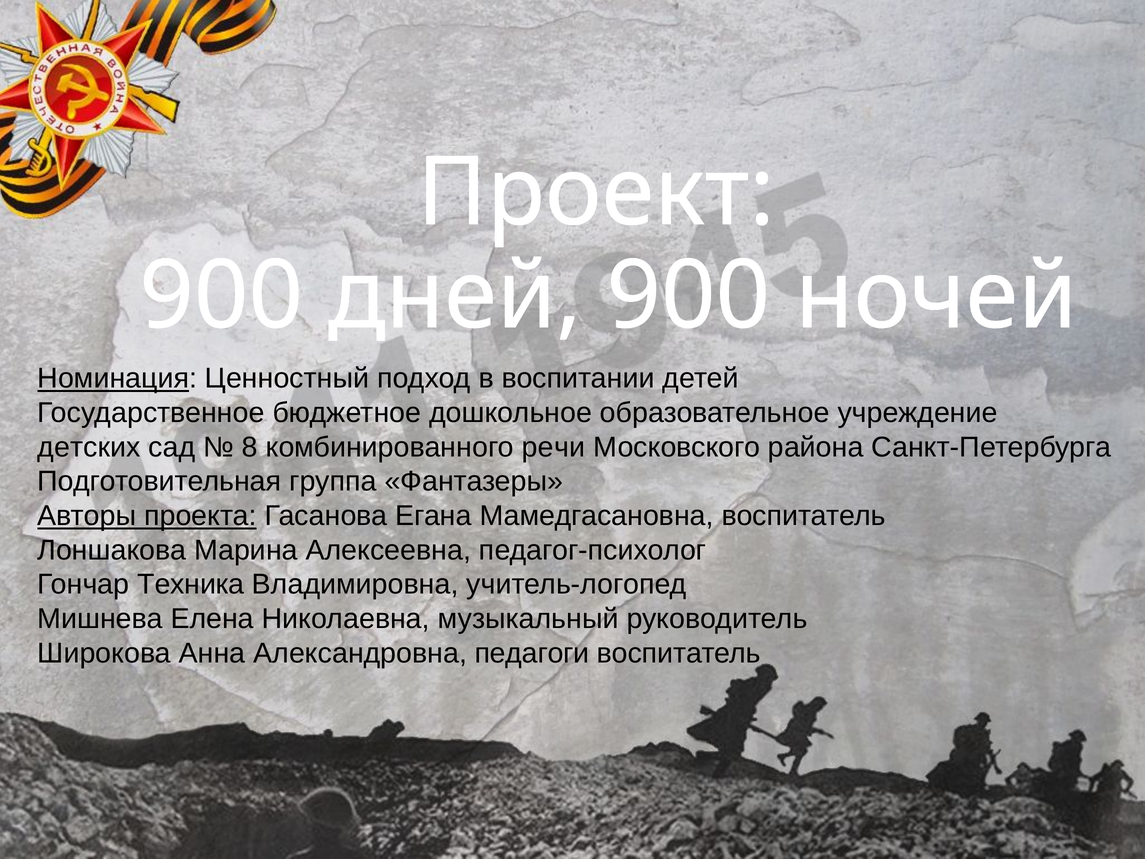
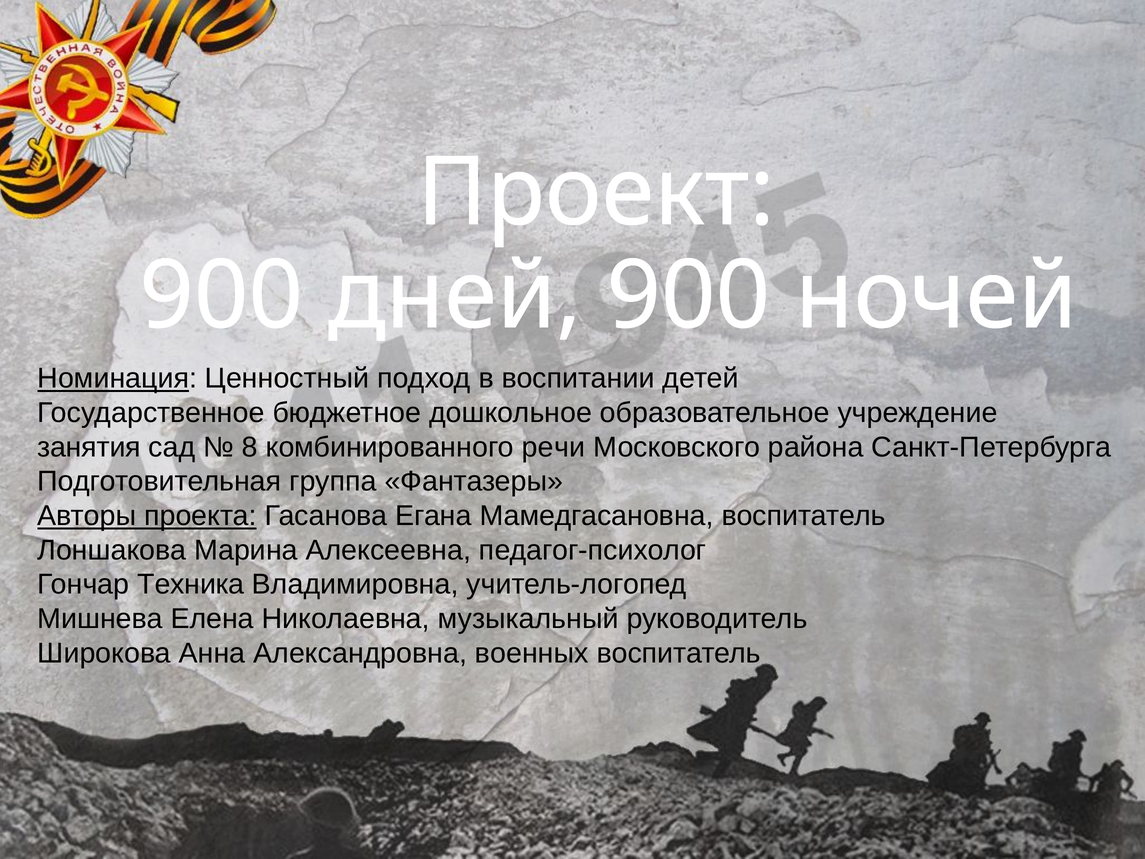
детских: детских -> занятия (89, 447)
педагоги: педагоги -> военных (532, 653)
